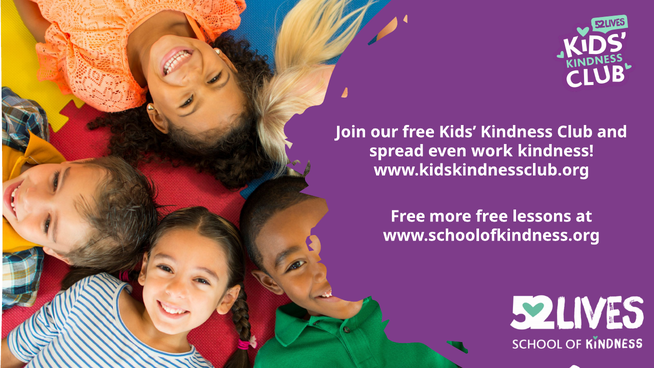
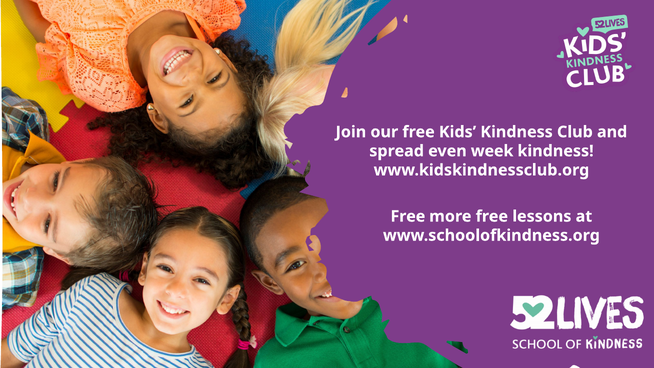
work: work -> week (492, 151)
